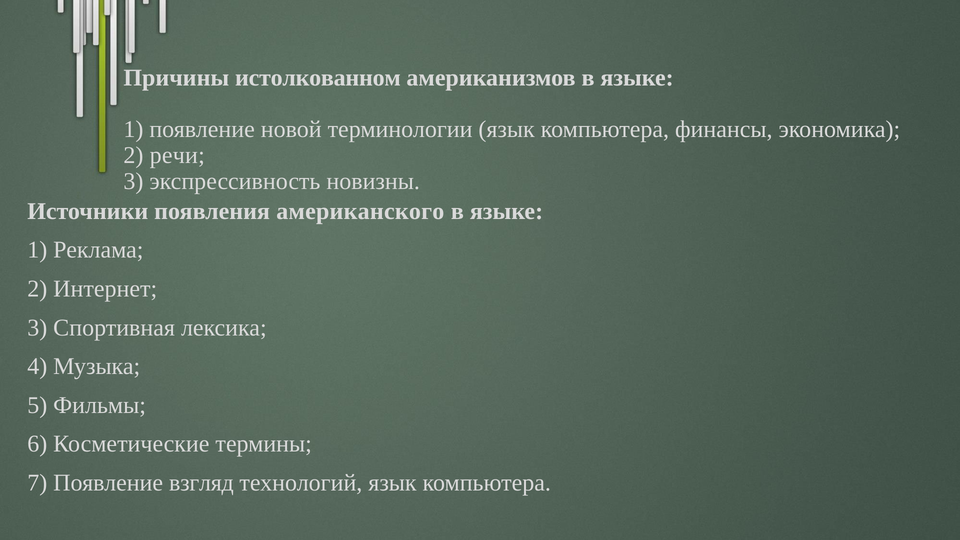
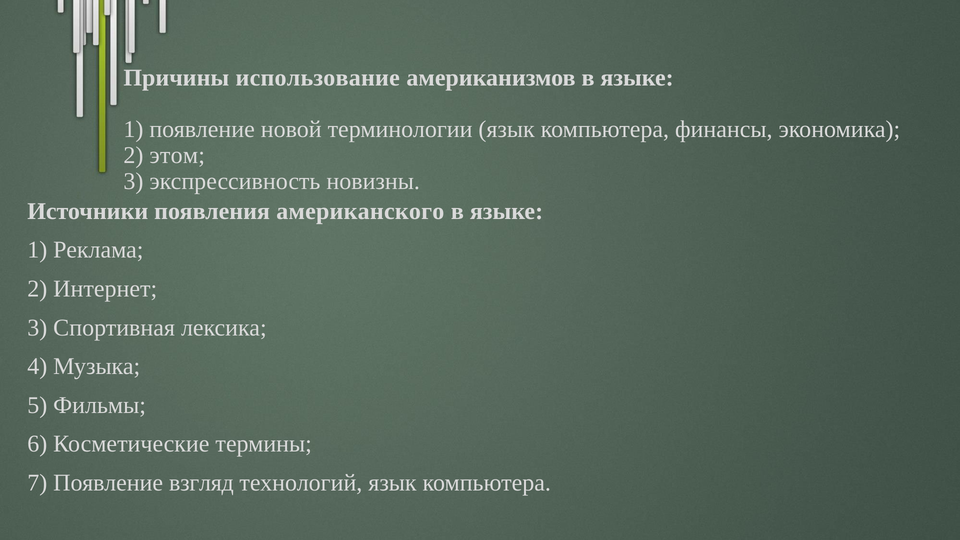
истолкованном: истолкованном -> использование (318, 78)
речи: речи -> этом (177, 155)
